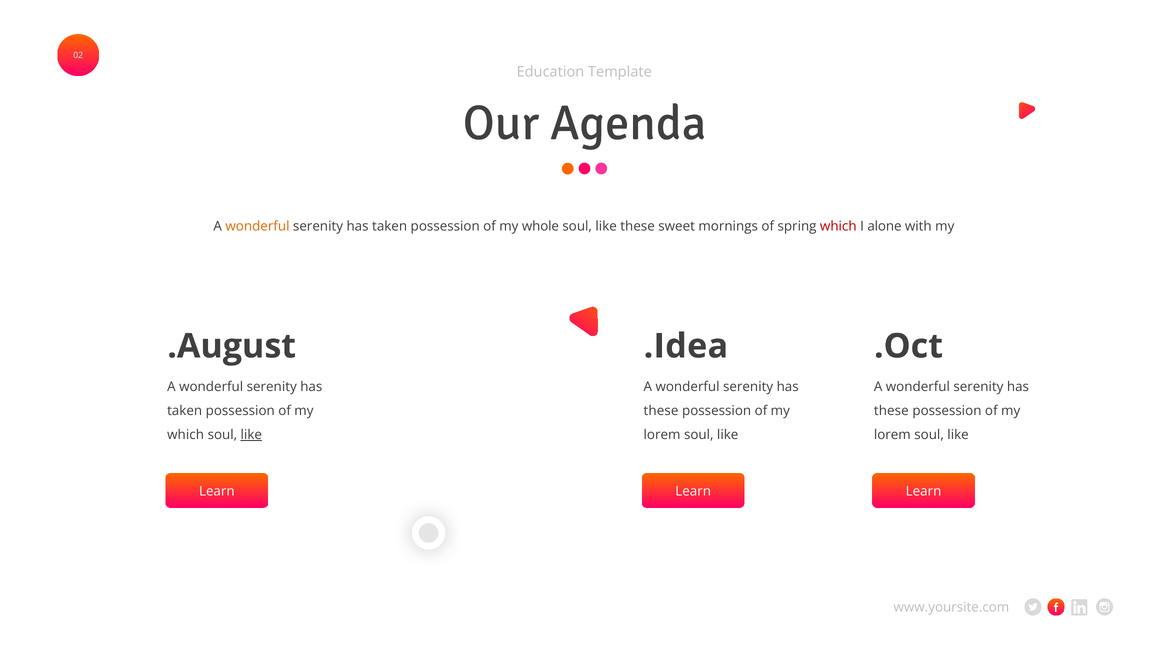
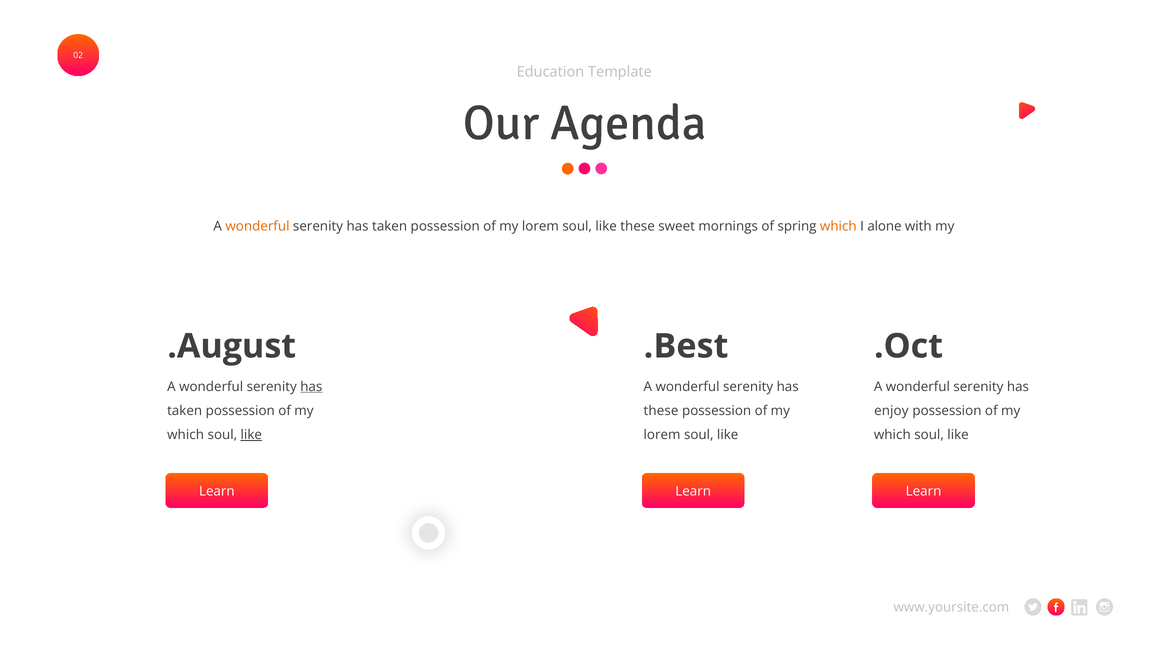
whole: whole -> lorem (540, 226)
which colour: red -> orange (838, 226)
.Idea: .Idea -> .Best (686, 346)
has underline: none -> present (311, 386)
these: these -> enjoy (891, 410)
lorem: lorem -> which (892, 435)
